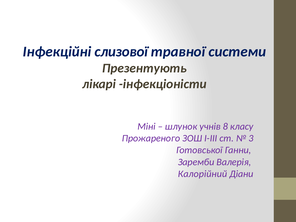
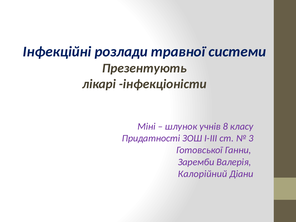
слизової: слизової -> розлади (121, 52)
Прожареного: Прожареного -> Придатності (151, 138)
